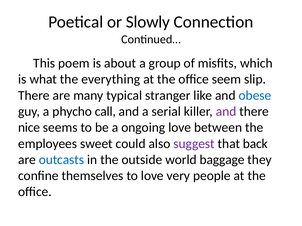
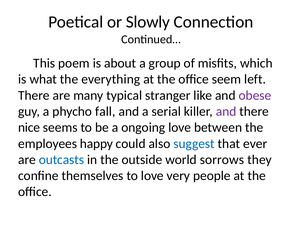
slip: slip -> left (255, 79)
obese colour: blue -> purple (255, 96)
call: call -> fall (105, 112)
sweet: sweet -> happy (97, 144)
suggest colour: purple -> blue (194, 144)
back: back -> ever (255, 144)
baggage: baggage -> sorrows (222, 160)
